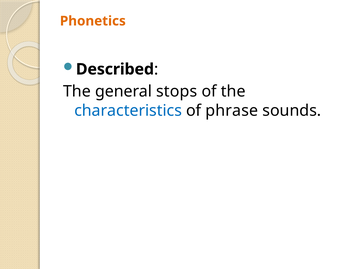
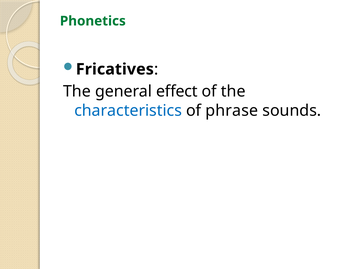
Phonetics colour: orange -> green (93, 21)
Described: Described -> Fricatives (115, 69)
stops: stops -> effect (177, 91)
